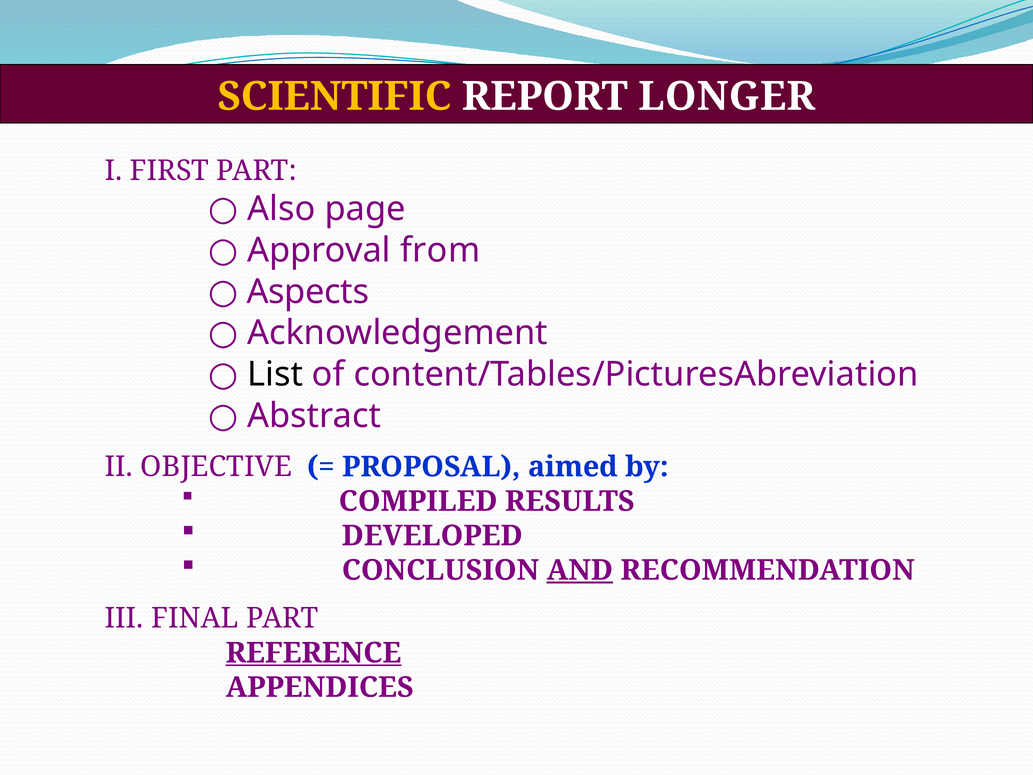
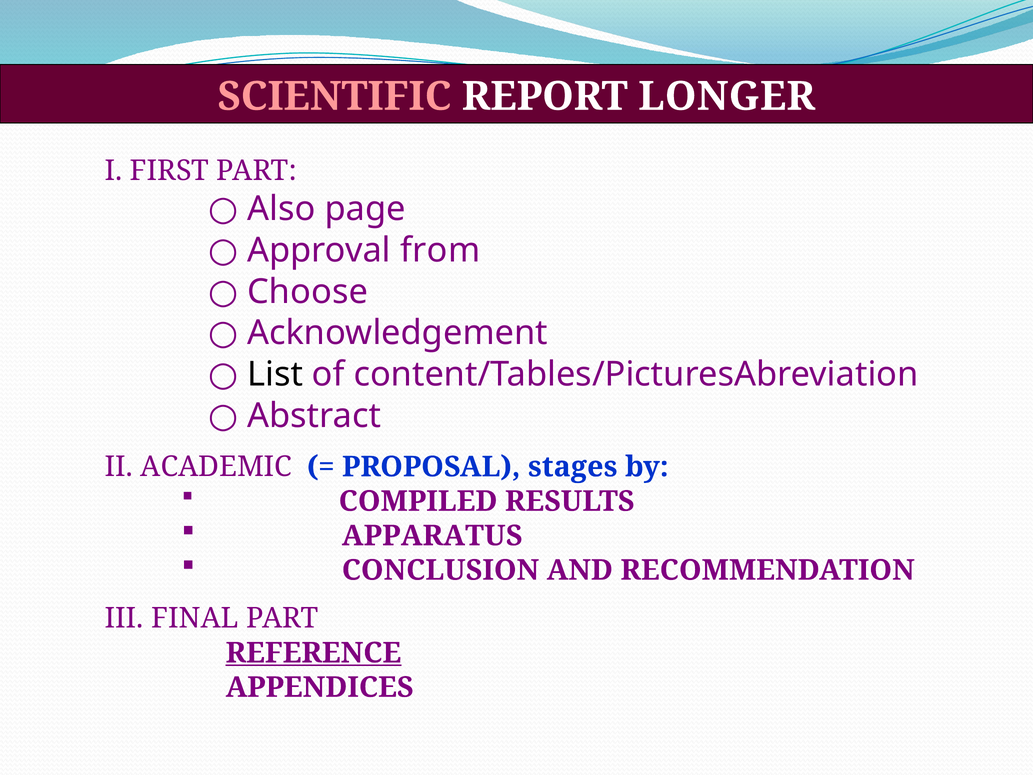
SCIENTIFIC colour: yellow -> pink (335, 97)
Aspects: Aspects -> Choose (308, 292)
OBJECTIVE: OBJECTIVE -> ACADEMIC (216, 467)
aimed: aimed -> stages (573, 467)
DEVELOPED: DEVELOPED -> APPARATUS (432, 536)
AND underline: present -> none (580, 570)
